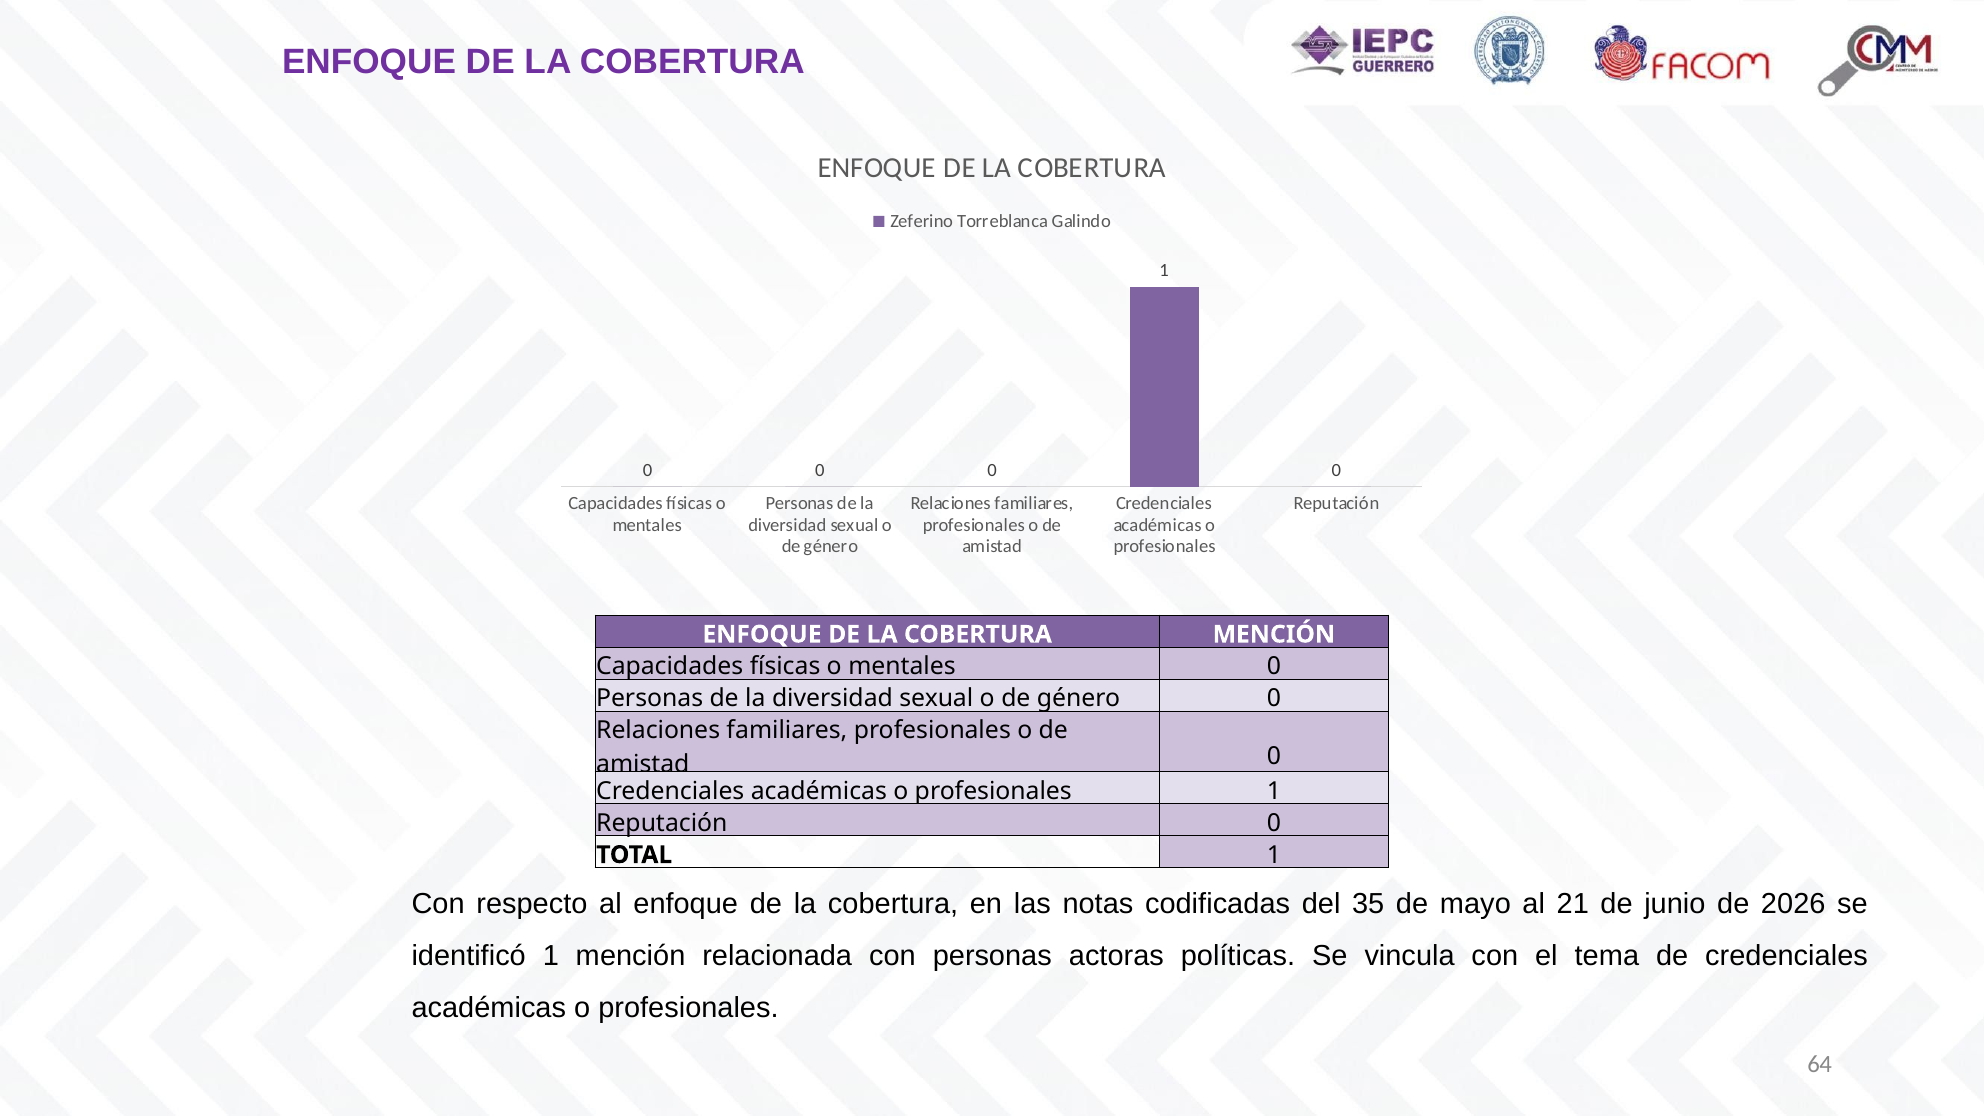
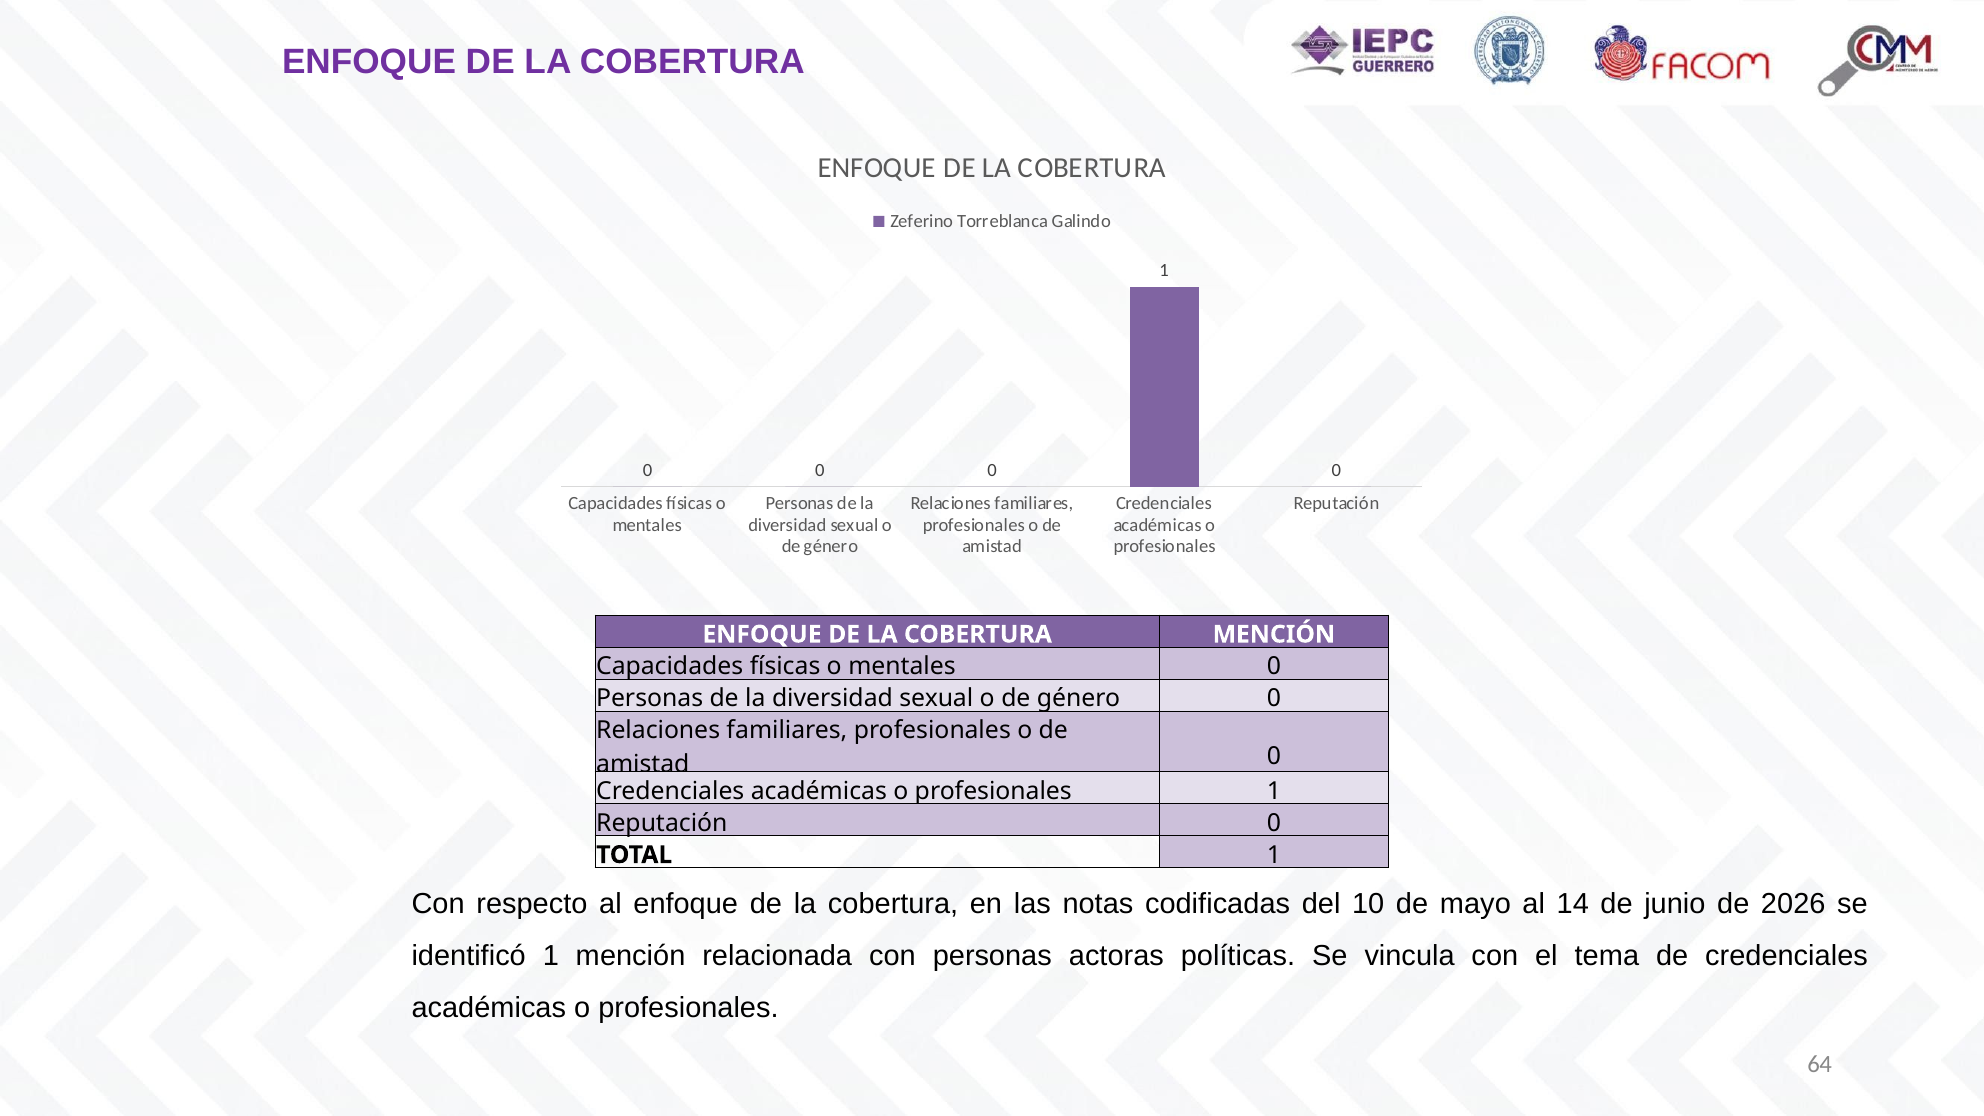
35: 35 -> 10 (1368, 904)
21: 21 -> 14 (1573, 904)
